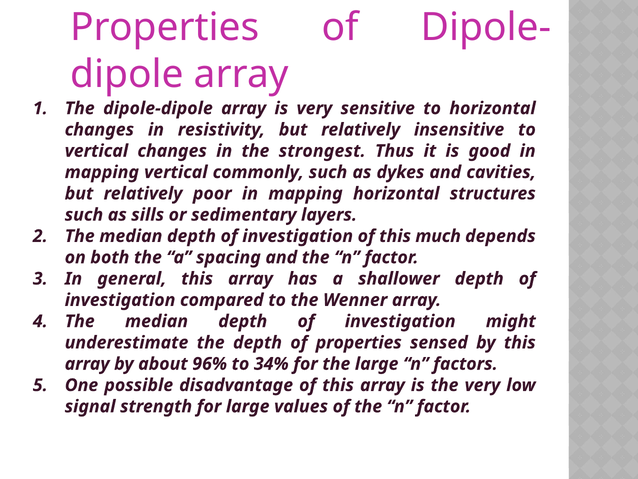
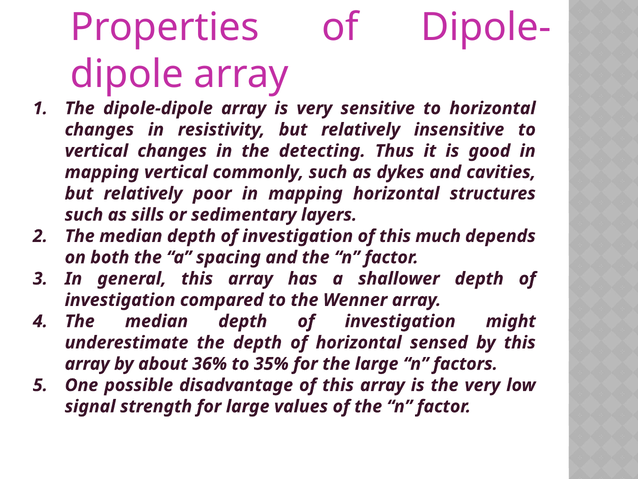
strongest: strongest -> detecting (322, 151)
of properties: properties -> horizontal (359, 342)
96%: 96% -> 36% (210, 364)
34%: 34% -> 35% (271, 364)
